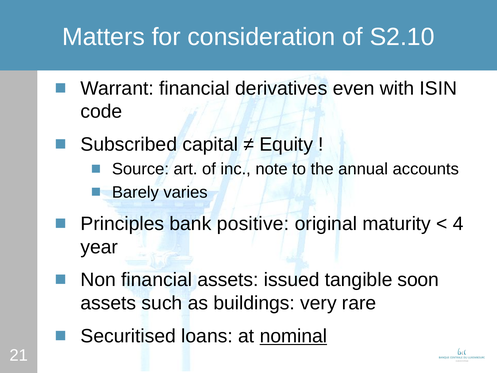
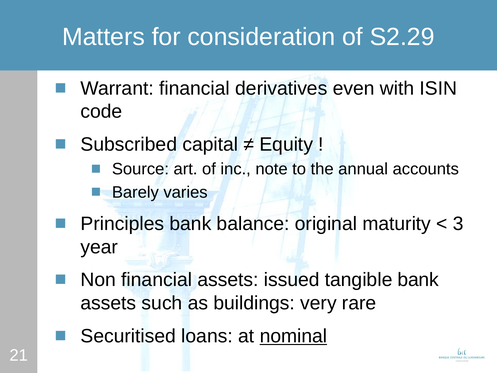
S2.10: S2.10 -> S2.29 (402, 37)
positive: positive -> balance (253, 224)
4: 4 -> 3 (458, 224)
tangible soon: soon -> bank (418, 280)
